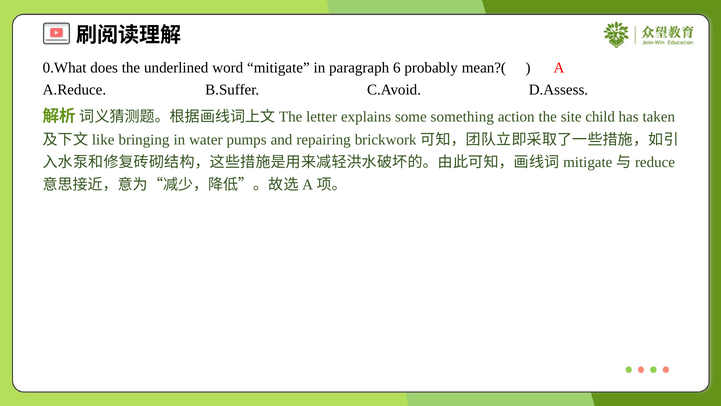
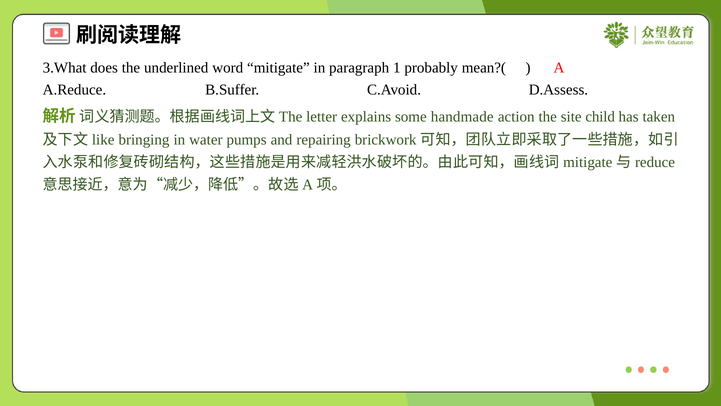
0.What: 0.What -> 3.What (65, 68)
6: 6 -> 1 (397, 68)
something: something -> handmade (462, 117)
